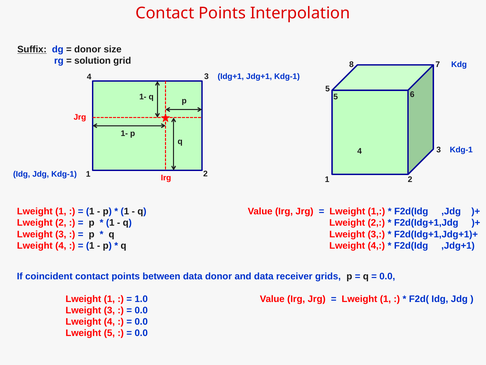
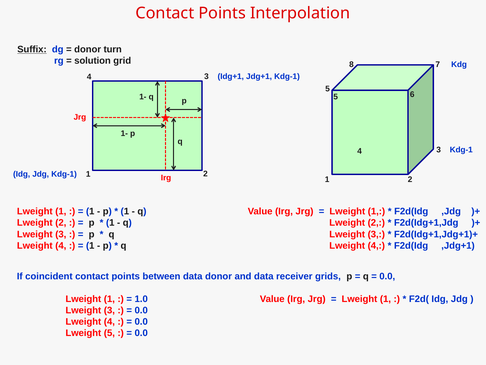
size: size -> turn (113, 49)
